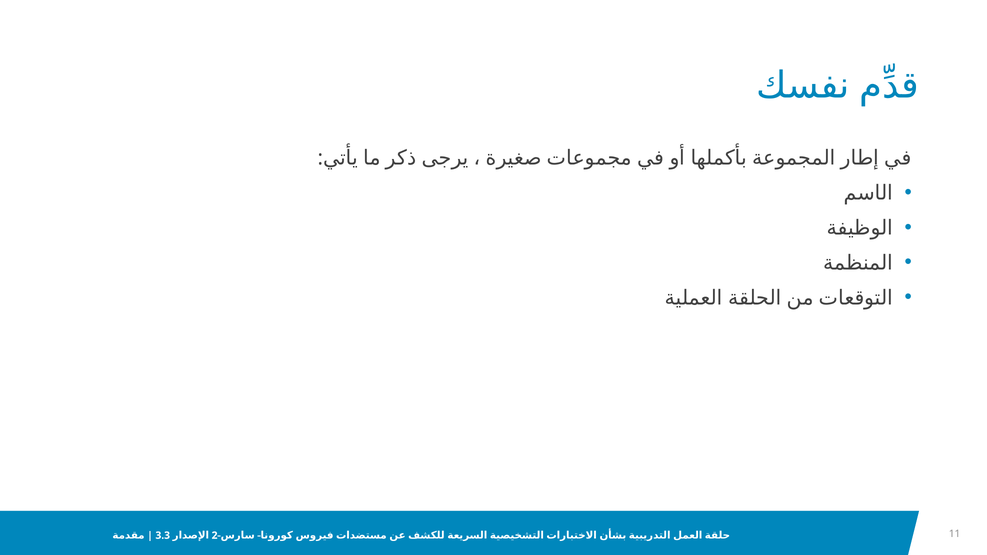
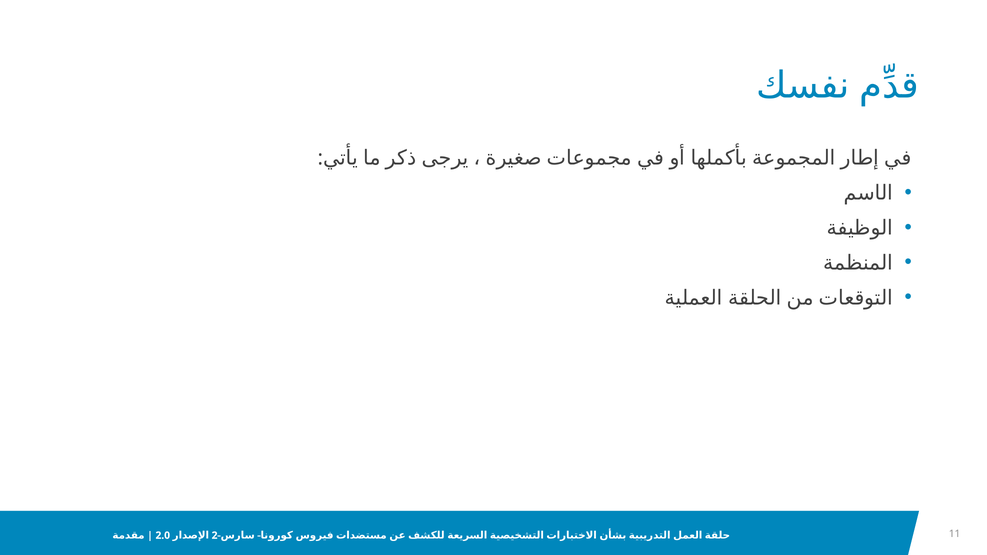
3.3: 3.3 -> 2.0 (163, 536)
